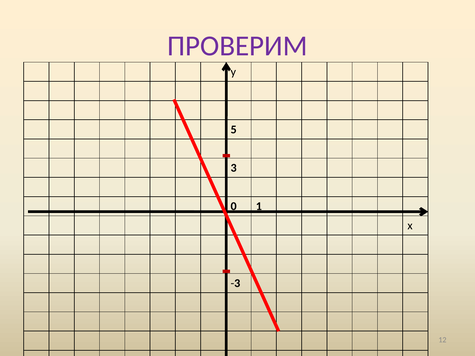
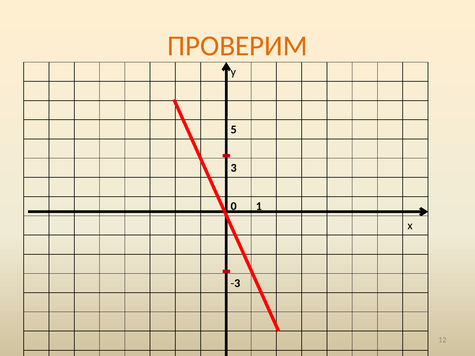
ПРОВЕРИМ colour: purple -> orange (237, 46)
